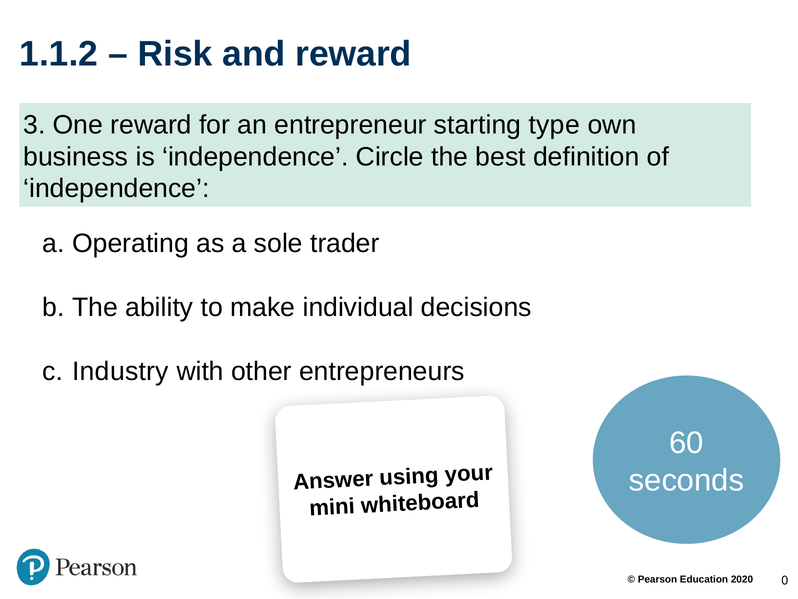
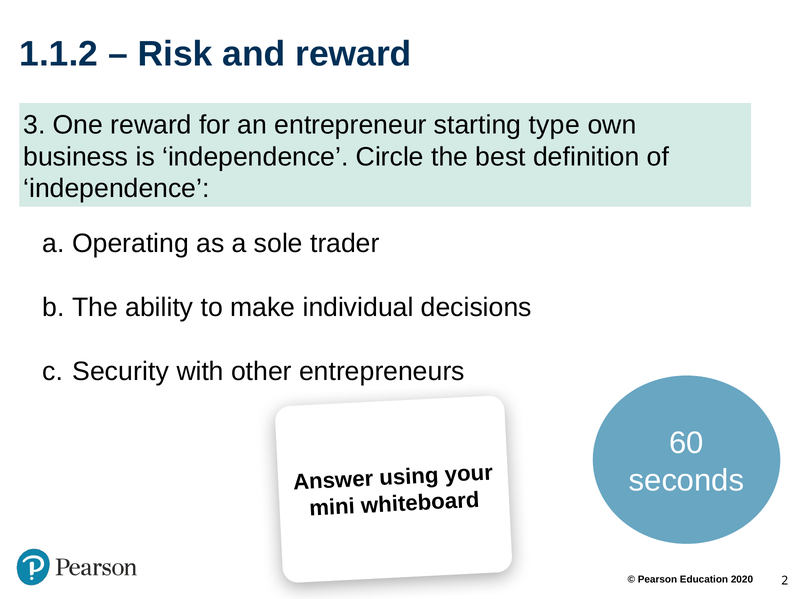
Industry: Industry -> Security (121, 371)
0: 0 -> 2 (785, 580)
